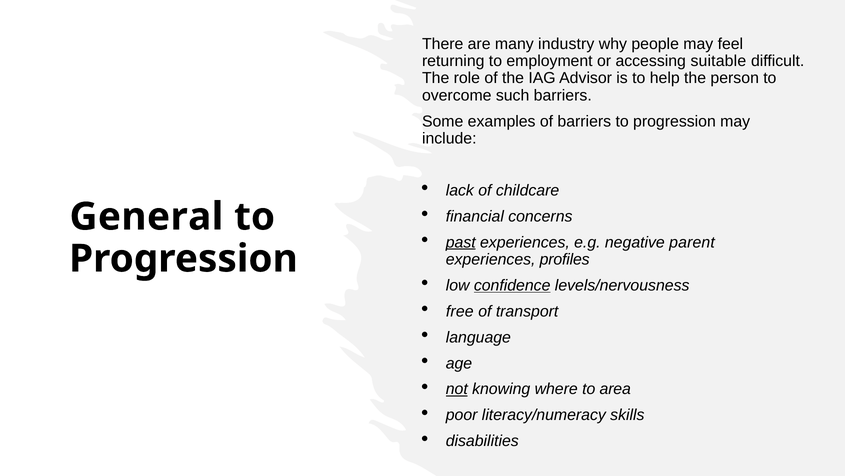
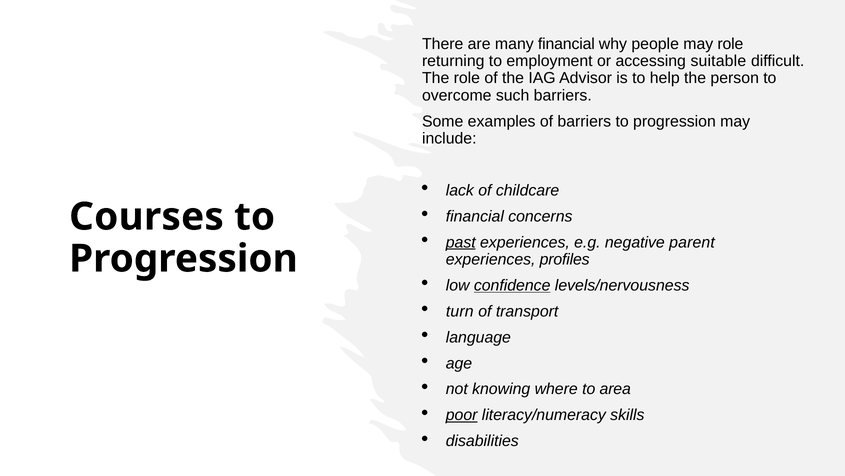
many industry: industry -> financial (566, 44)
may feel: feel -> role (730, 44)
General: General -> Courses (146, 216)
free: free -> turn (460, 311)
not underline: present -> none (457, 389)
poor underline: none -> present (462, 415)
